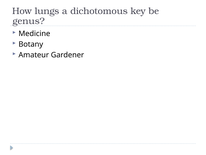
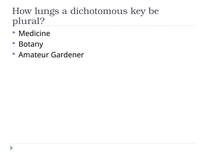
genus: genus -> plural (29, 21)
